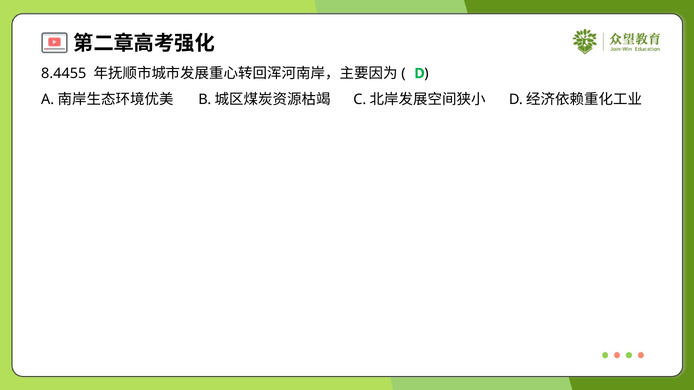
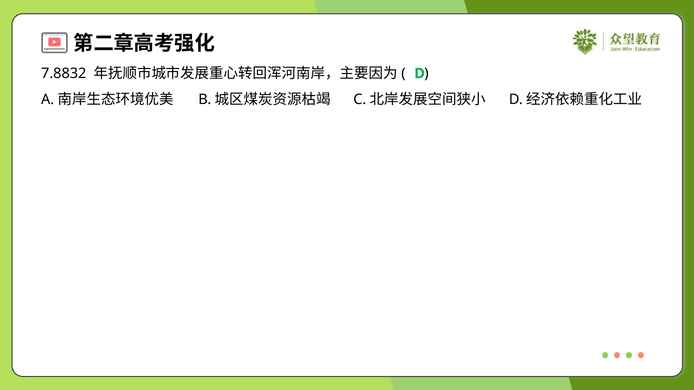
8.4455: 8.4455 -> 7.8832 (64, 74)
